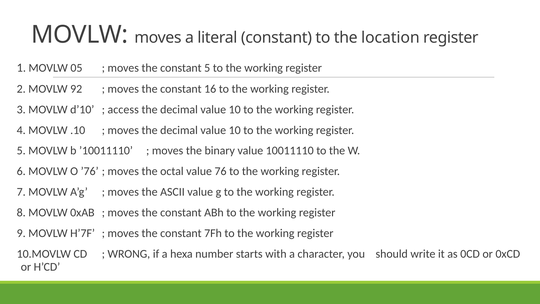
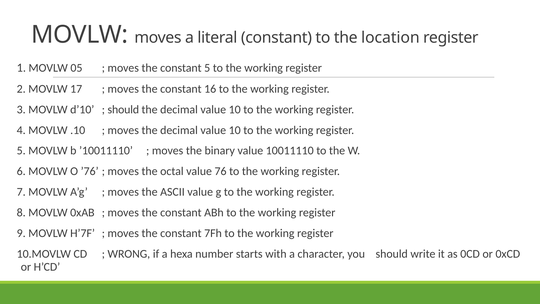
92: 92 -> 17 (76, 89)
access: access -> should (123, 109)
